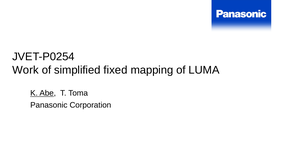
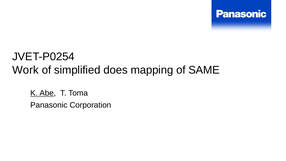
fixed: fixed -> does (116, 70)
LUMA: LUMA -> SAME (204, 70)
